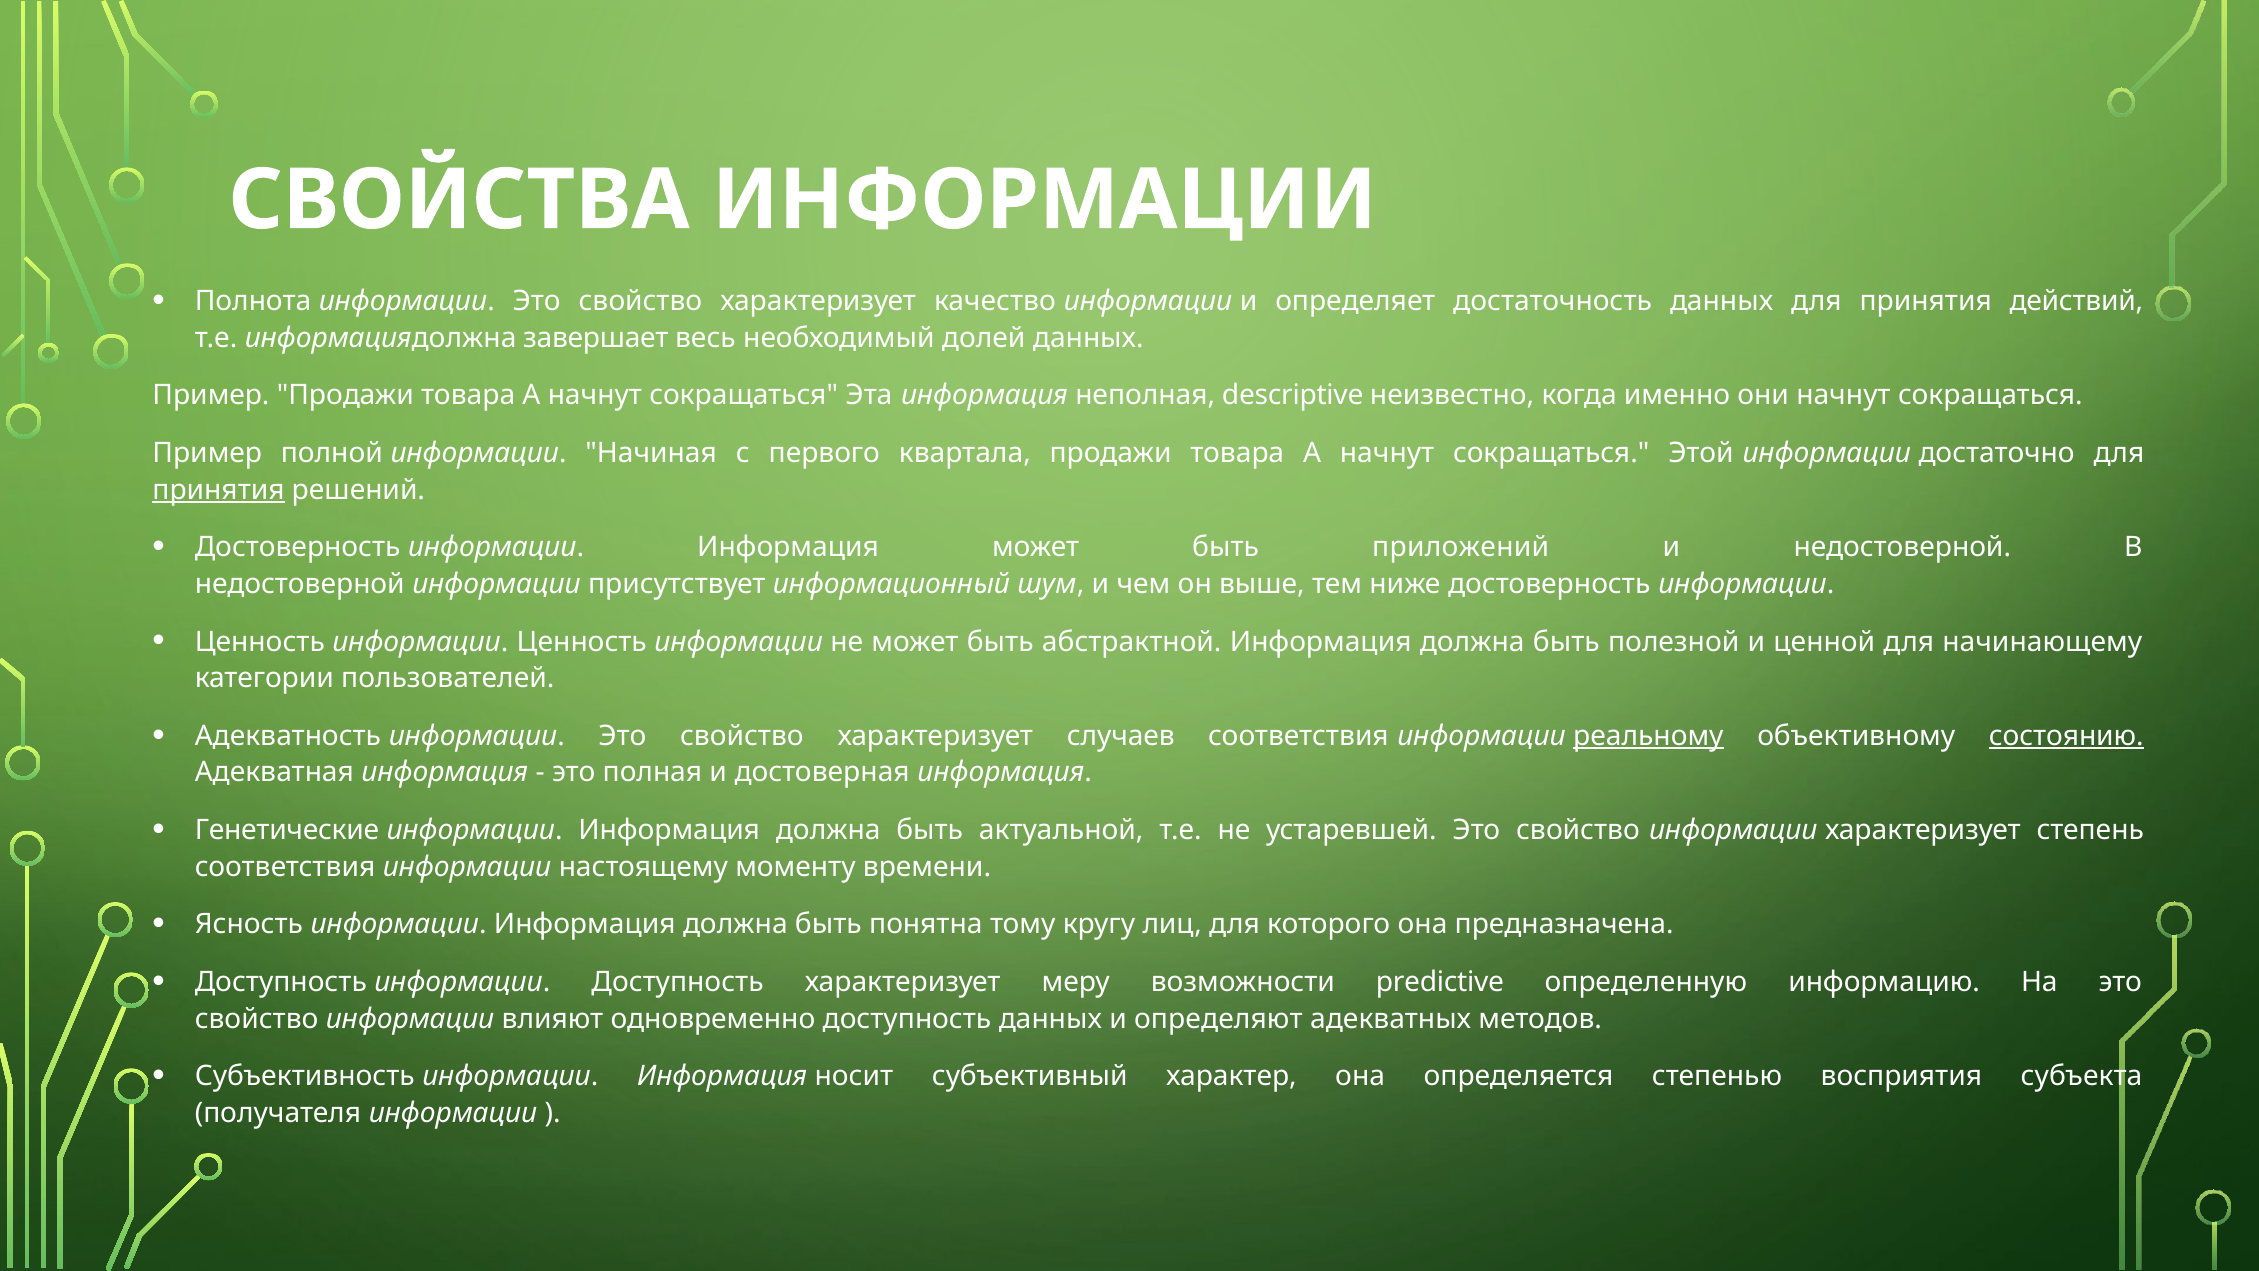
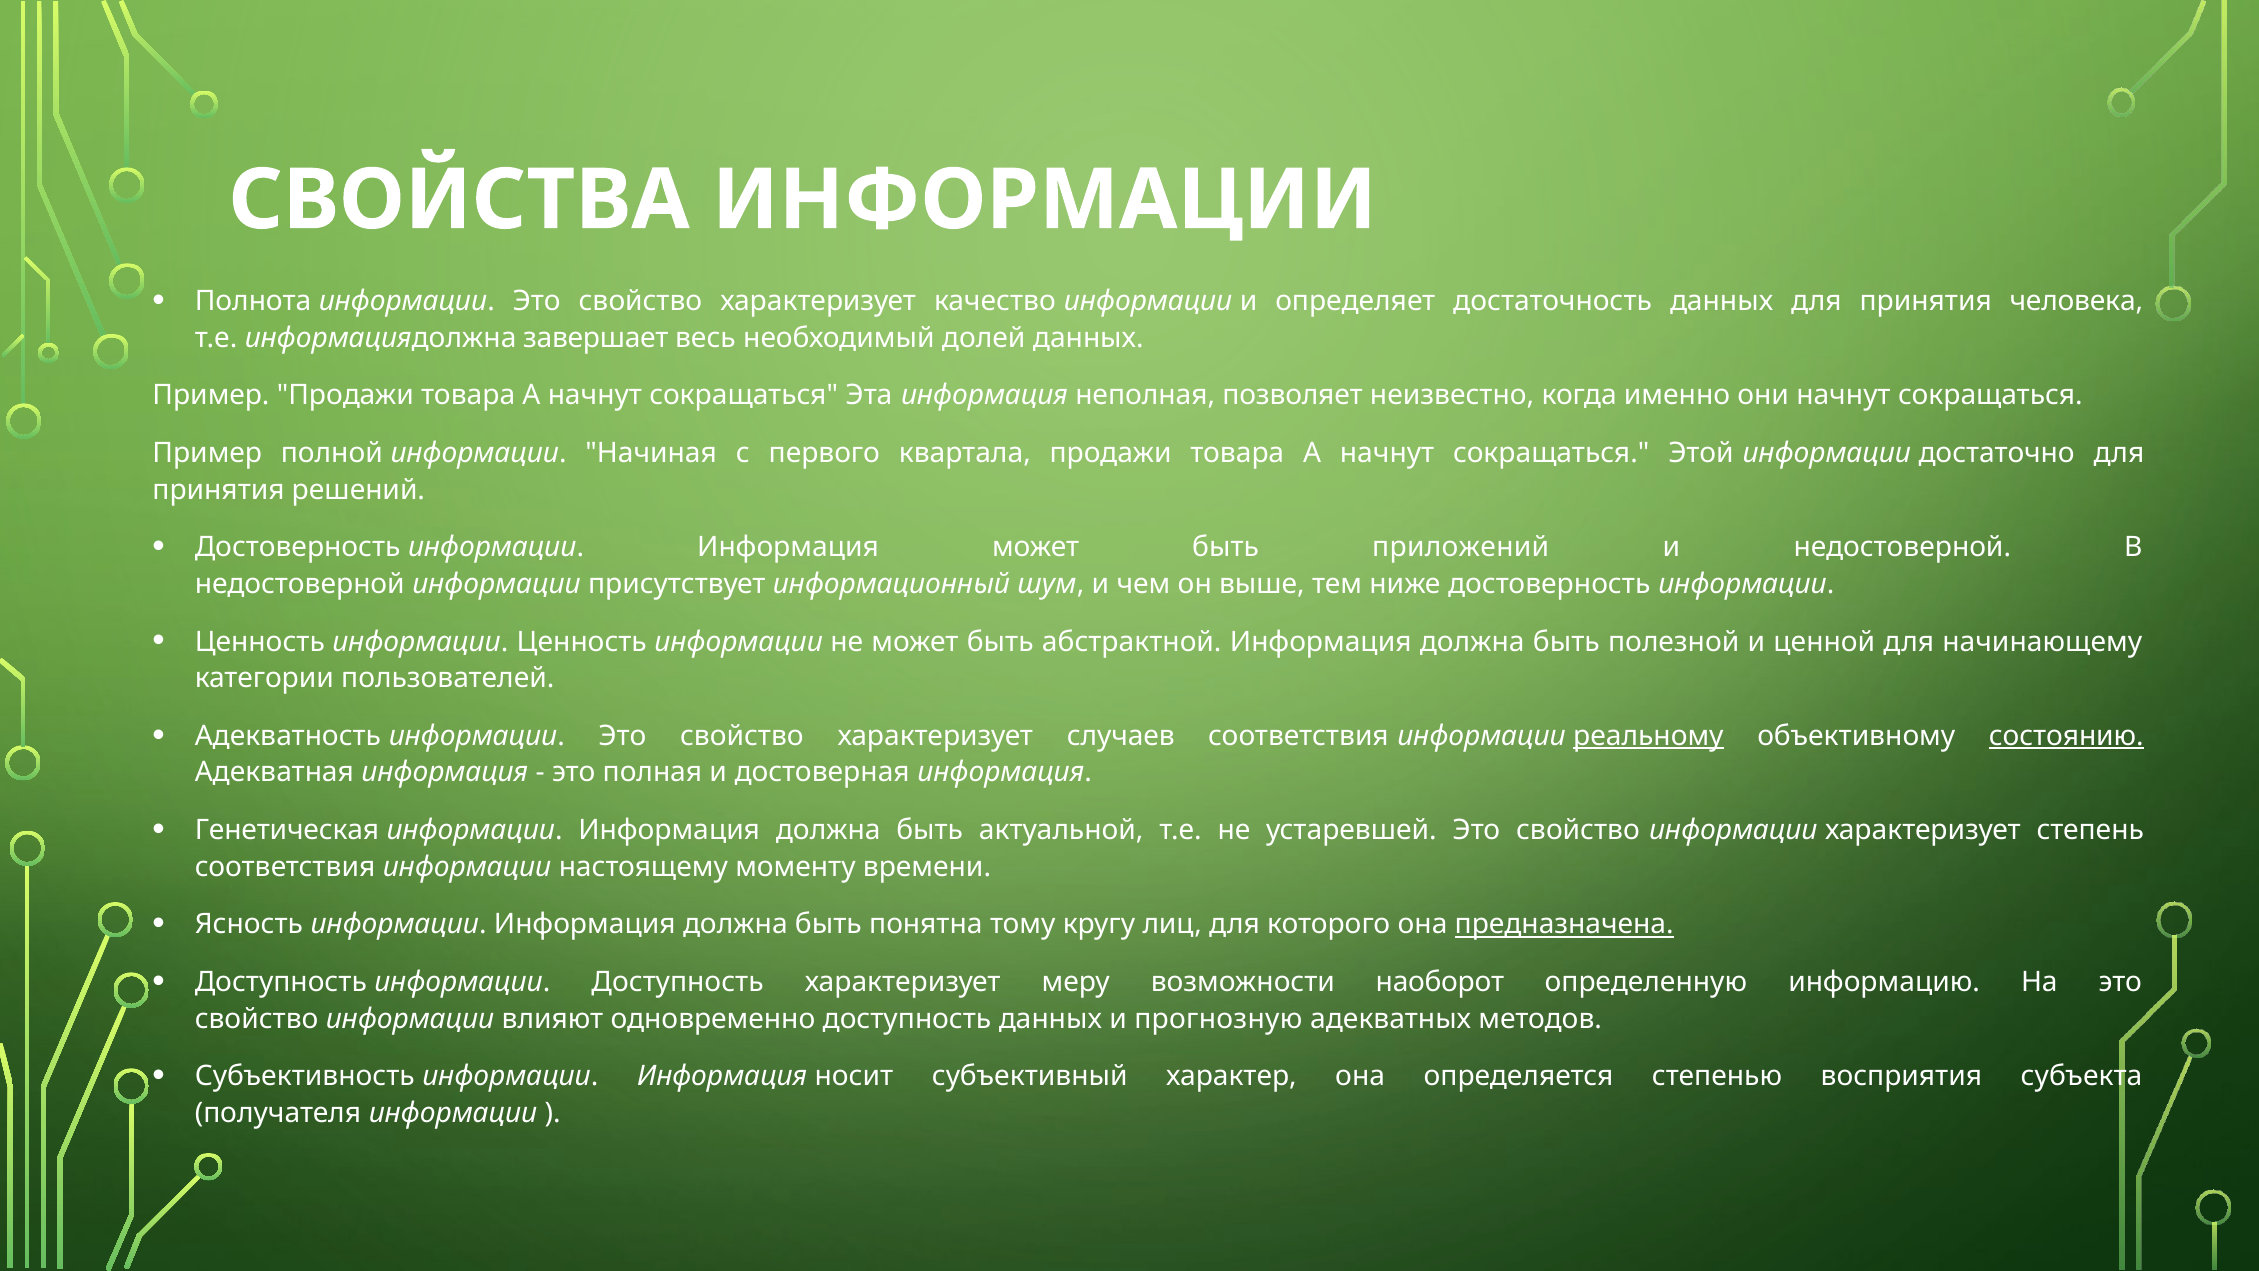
действий: действий -> человека (2076, 301)
descriptive: descriptive -> позволяет (1293, 395)
принятия underline: present -> none (219, 490)
Генетические: Генетические -> Генетическая (287, 830)
предназначена underline: none -> present (1564, 924)
predictive: predictive -> наоборот (1440, 982)
определяют: определяют -> прогнозную (1218, 1019)
